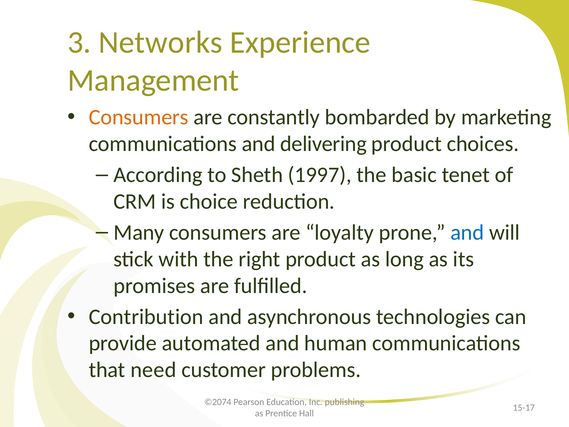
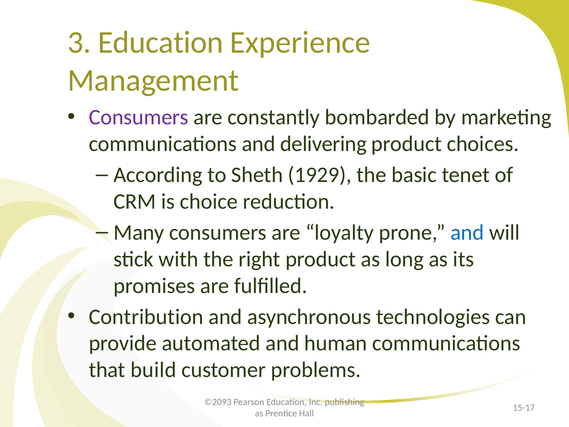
3 Networks: Networks -> Education (161, 43)
Consumers colour: orange -> purple (139, 117)
1997: 1997 -> 1929 (320, 175)
need: need -> build (153, 370)
©2074: ©2074 -> ©2093 (218, 402)
